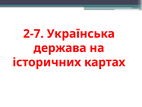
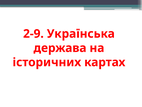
2-7: 2-7 -> 2-9 (33, 34)
